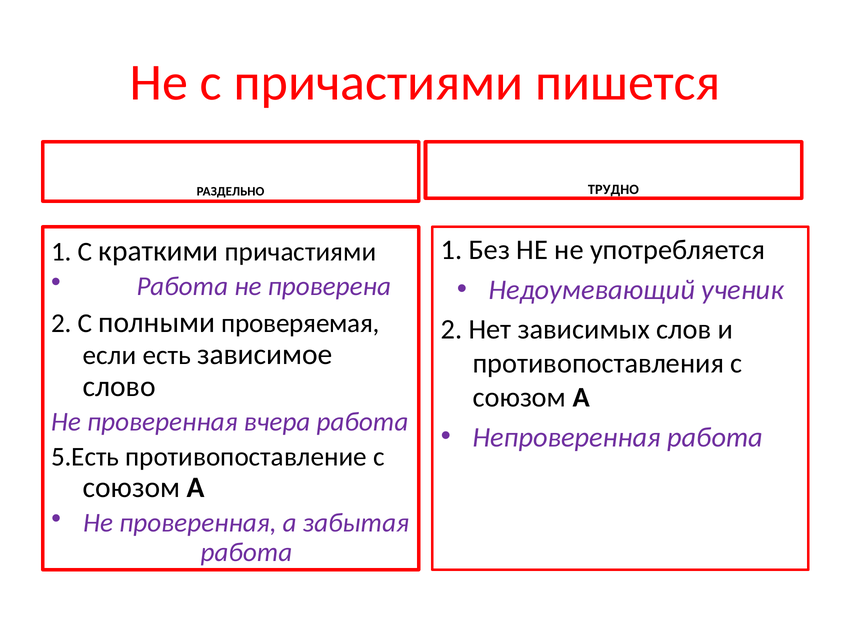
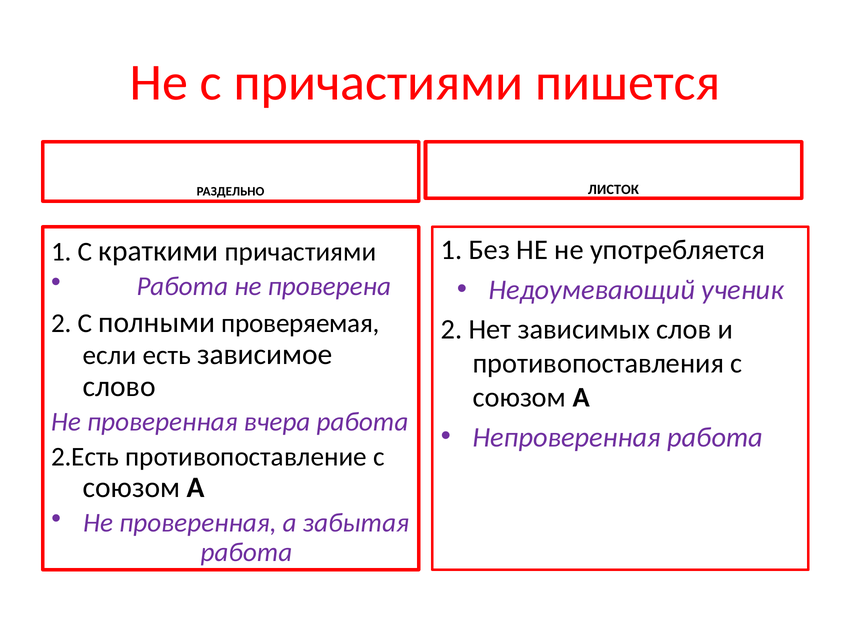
ТРУДНО: ТРУДНО -> ЛИСТОК (613, 190)
5.Есть: 5.Есть -> 2.Есть (85, 457)
